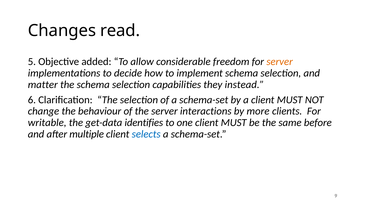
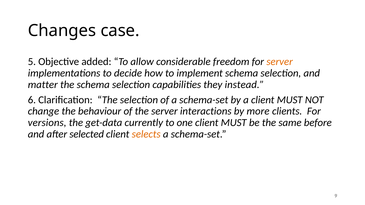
read: read -> case (120, 31)
writable: writable -> versions (47, 123)
identifies: identifies -> currently (144, 123)
multiple: multiple -> selected (87, 134)
selects colour: blue -> orange (146, 134)
